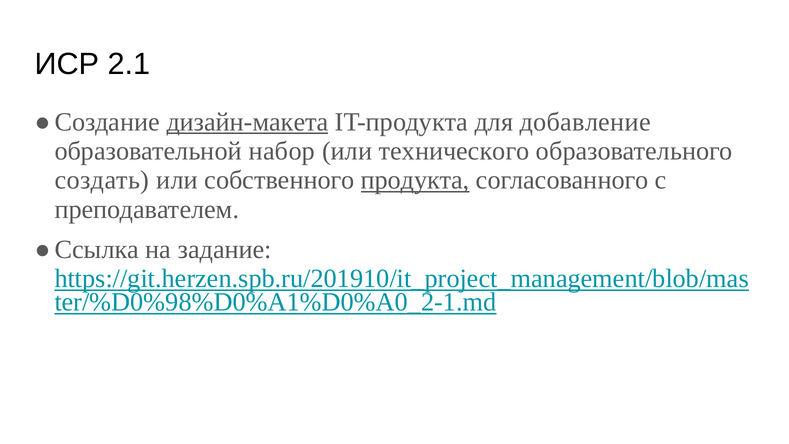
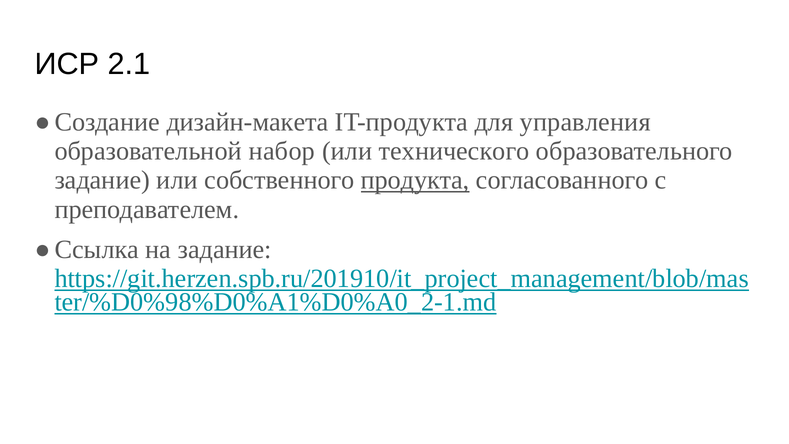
дизайн-макета underline: present -> none (247, 122)
добавление: добавление -> управления (585, 122)
создать: создать -> задание (102, 180)
